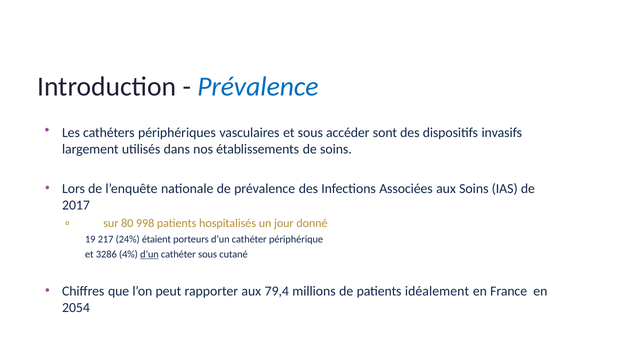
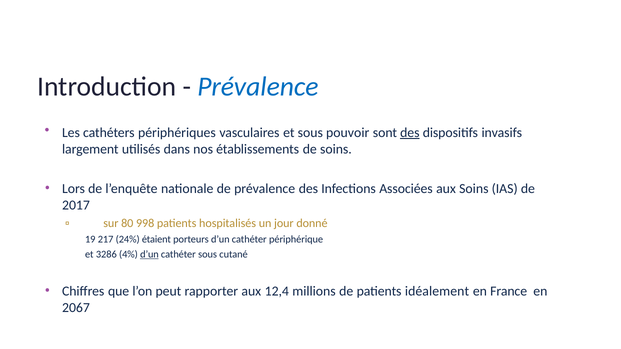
accéder: accéder -> pouvoir (348, 133)
des underline: none -> present (410, 133)
79,4: 79,4 -> 12,4 (277, 292)
2054: 2054 -> 2067 (76, 308)
